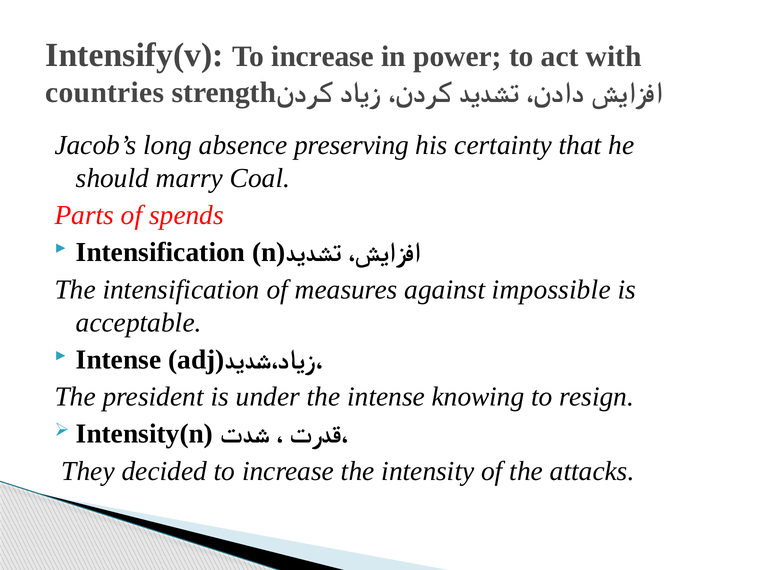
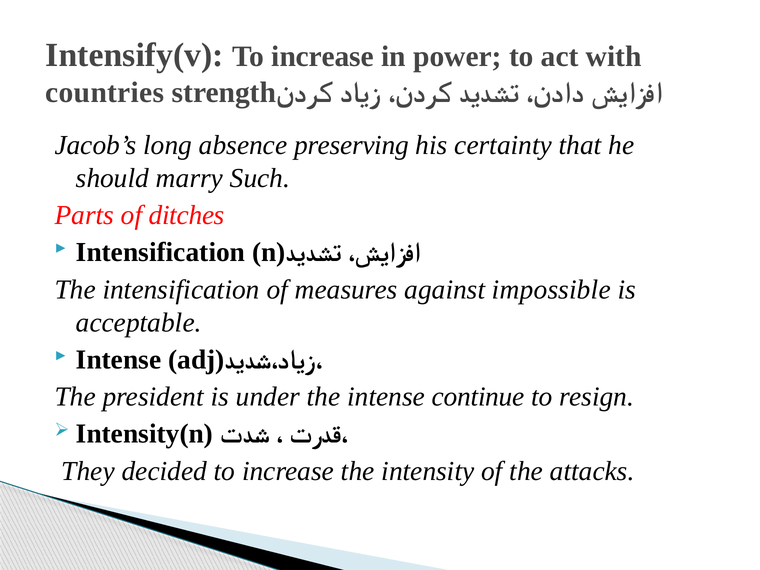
Coal: Coal -> Such (260, 178)
spends: spends -> ditches (187, 215)
knowing: knowing -> continue (478, 397)
